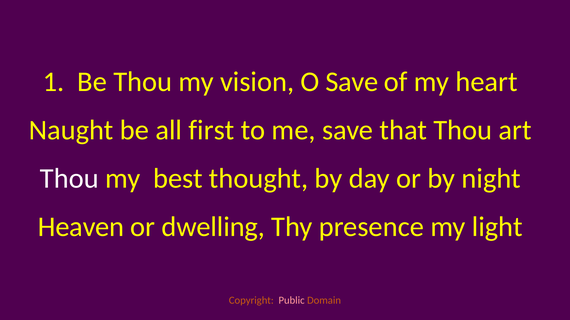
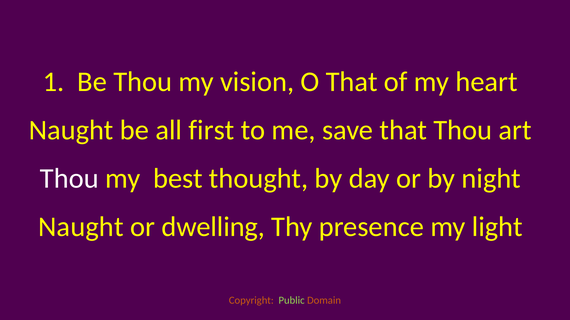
O Save: Save -> That (352, 82)
Heaven: Heaven -> Naught (81, 227)
Public colour: pink -> light green (292, 301)
